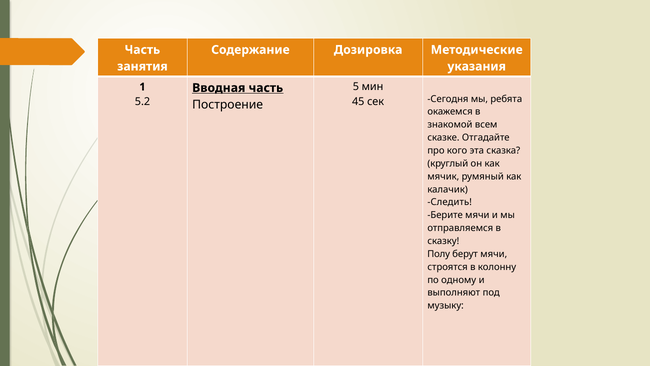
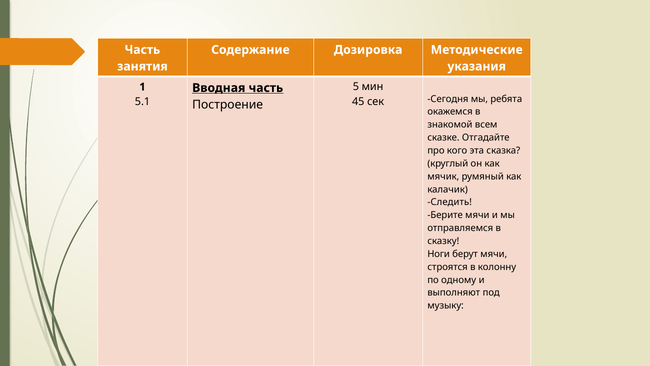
5.2: 5.2 -> 5.1 (142, 102)
Полу: Полу -> Ноги (439, 254)
